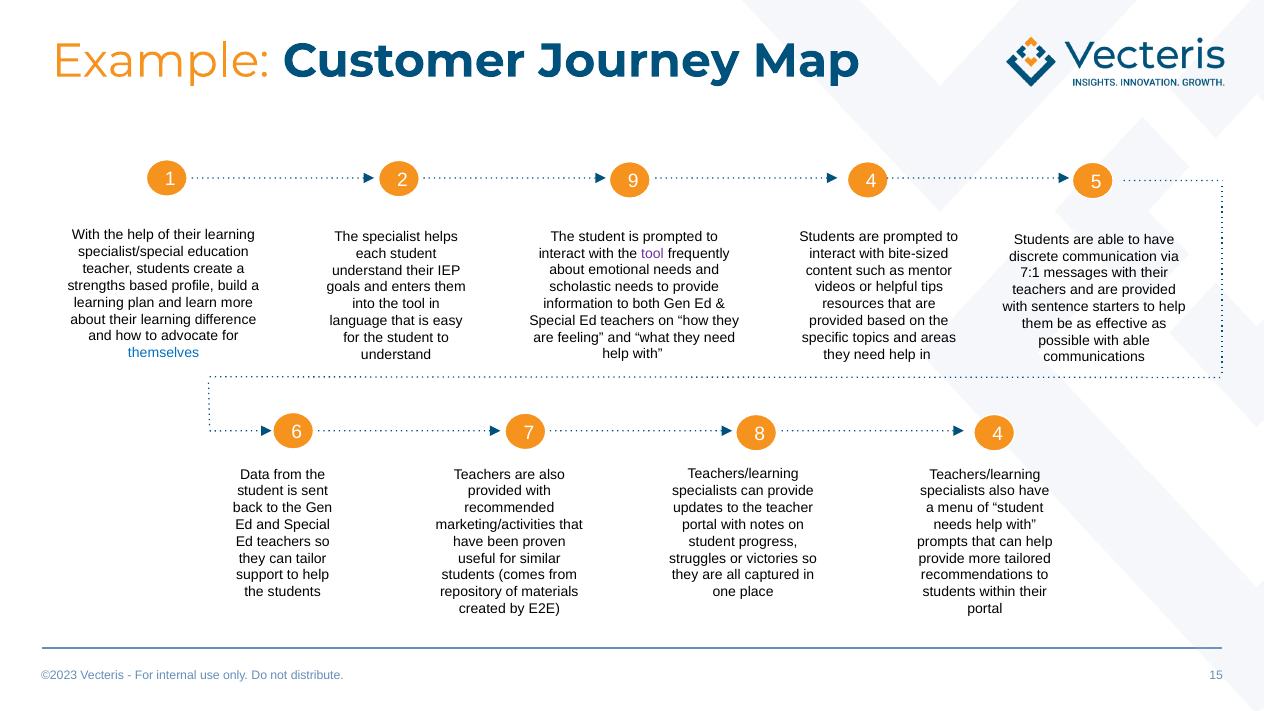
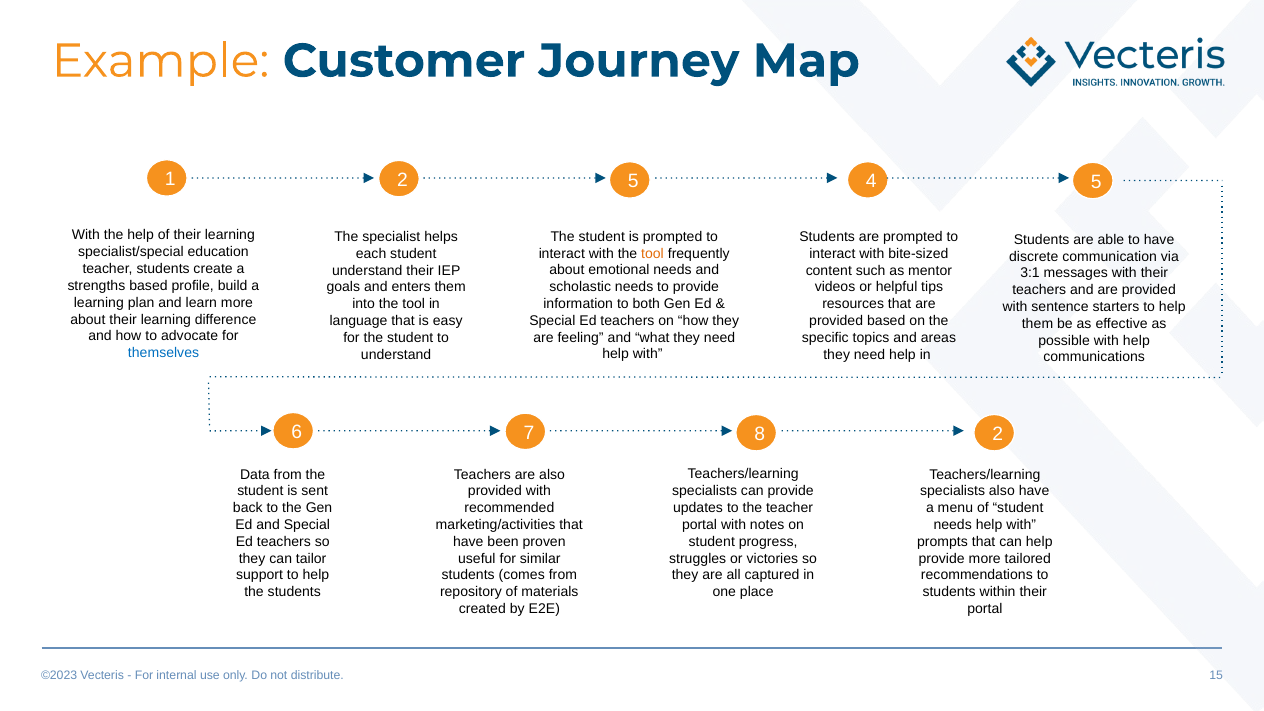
2 9: 9 -> 5 (633, 181)
tool colour: purple -> orange (652, 253)
7:1: 7:1 -> 3:1 (1030, 273)
with able: able -> help (1136, 341)
8 4: 4 -> 2 (998, 434)
